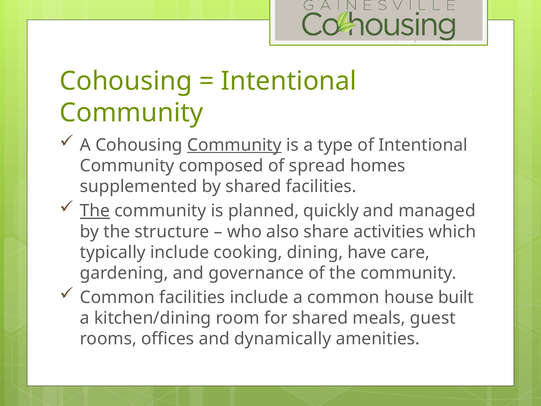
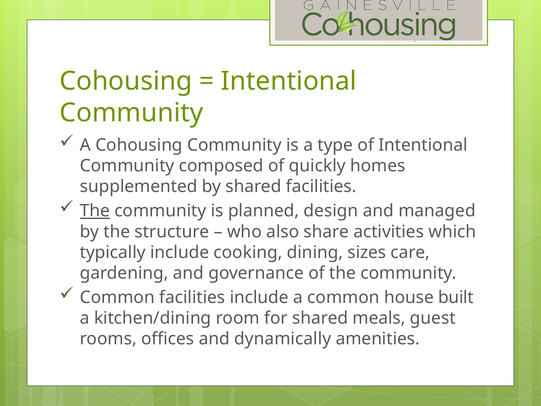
Community underline: present -> none (234, 145)
spread: spread -> quickly (317, 166)
quickly: quickly -> design (331, 211)
have: have -> sizes (367, 252)
